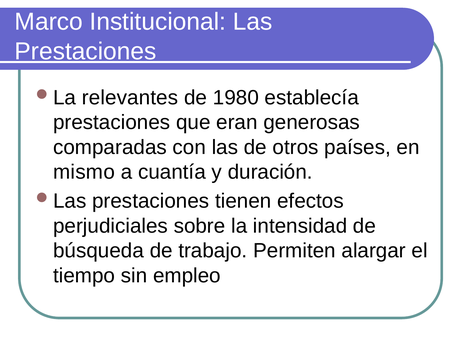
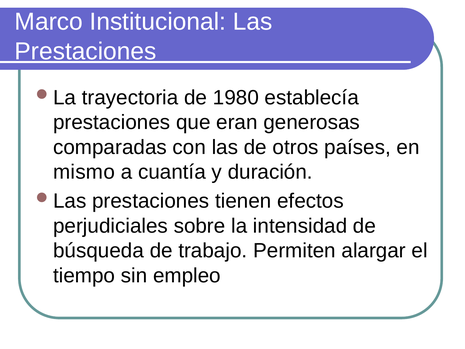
relevantes: relevantes -> trayectoria (130, 98)
